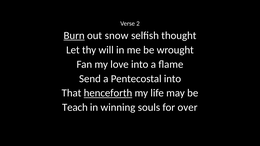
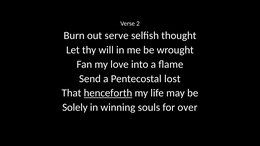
Burn underline: present -> none (74, 36)
snow: snow -> serve (117, 36)
Pentecostal into: into -> lost (172, 79)
Teach: Teach -> Solely (75, 108)
